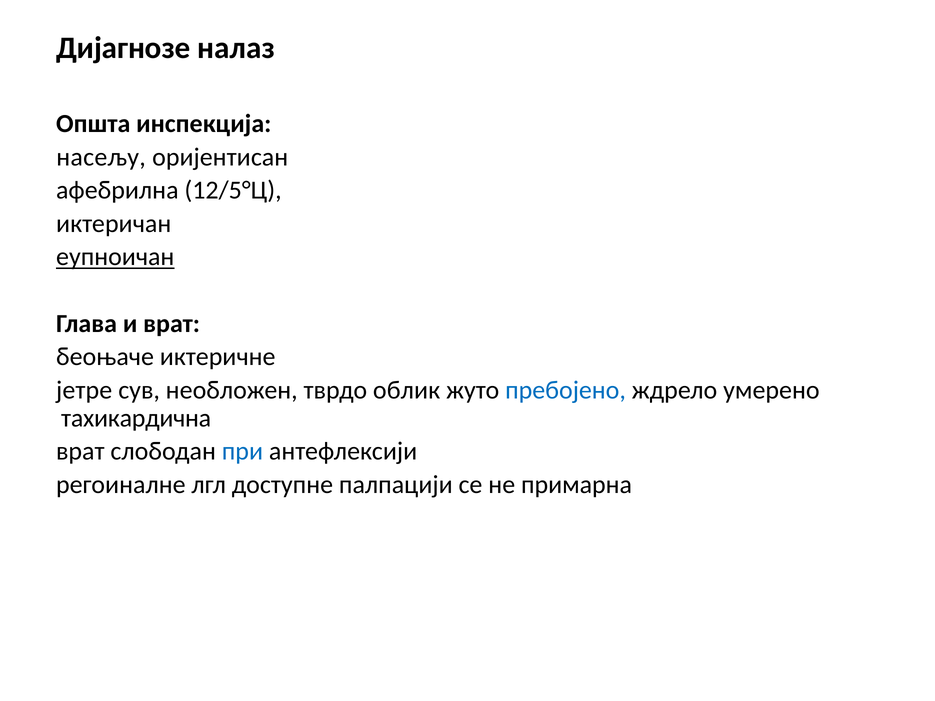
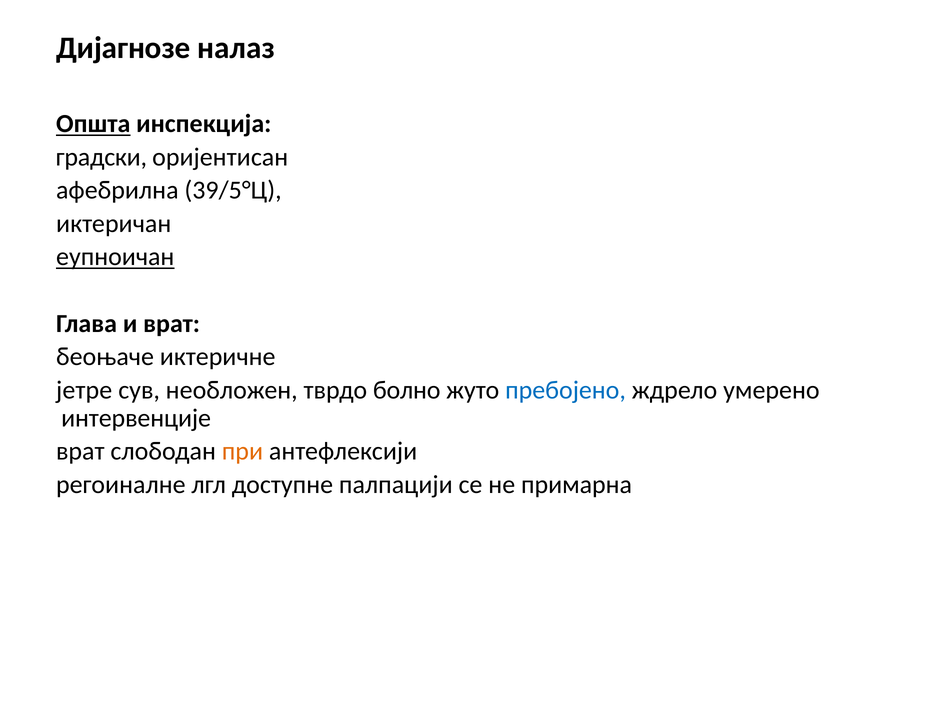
Општа underline: none -> present (93, 124)
насељу: насељу -> градски (101, 157)
12/5°Ц: 12/5°Ц -> 39/5°Ц (233, 190)
облик: облик -> болно (407, 390)
тахикардична: тахикардична -> интервенције (136, 418)
при colour: blue -> orange (242, 451)
